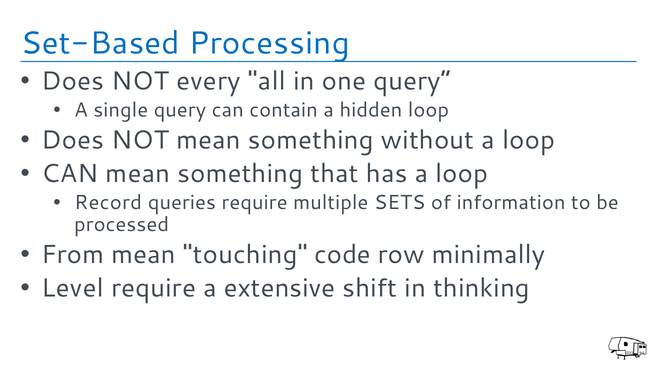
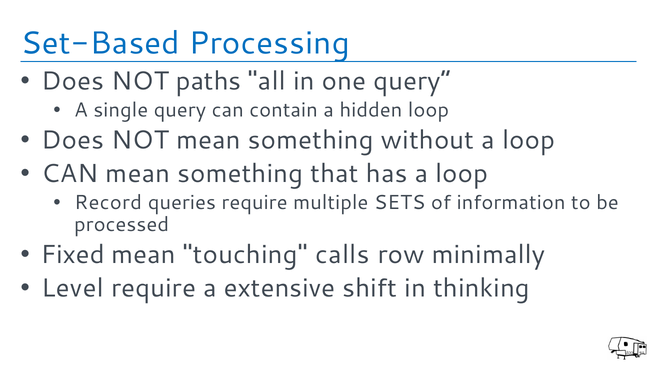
every: every -> paths (209, 81)
From: From -> Fixed (73, 255)
code: code -> calls (342, 255)
